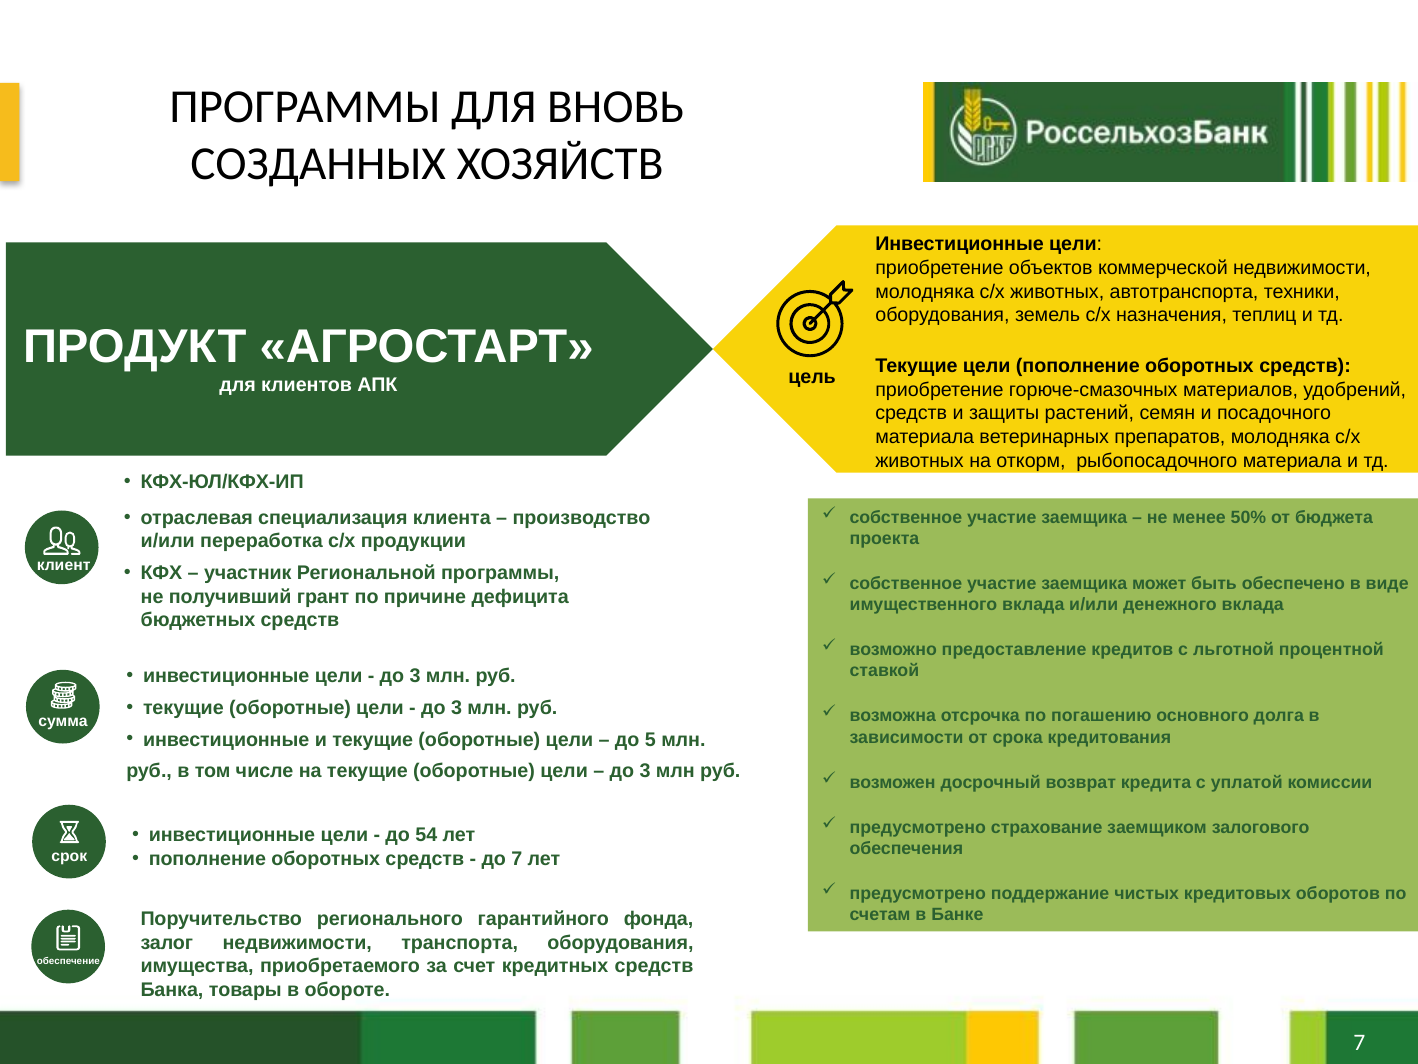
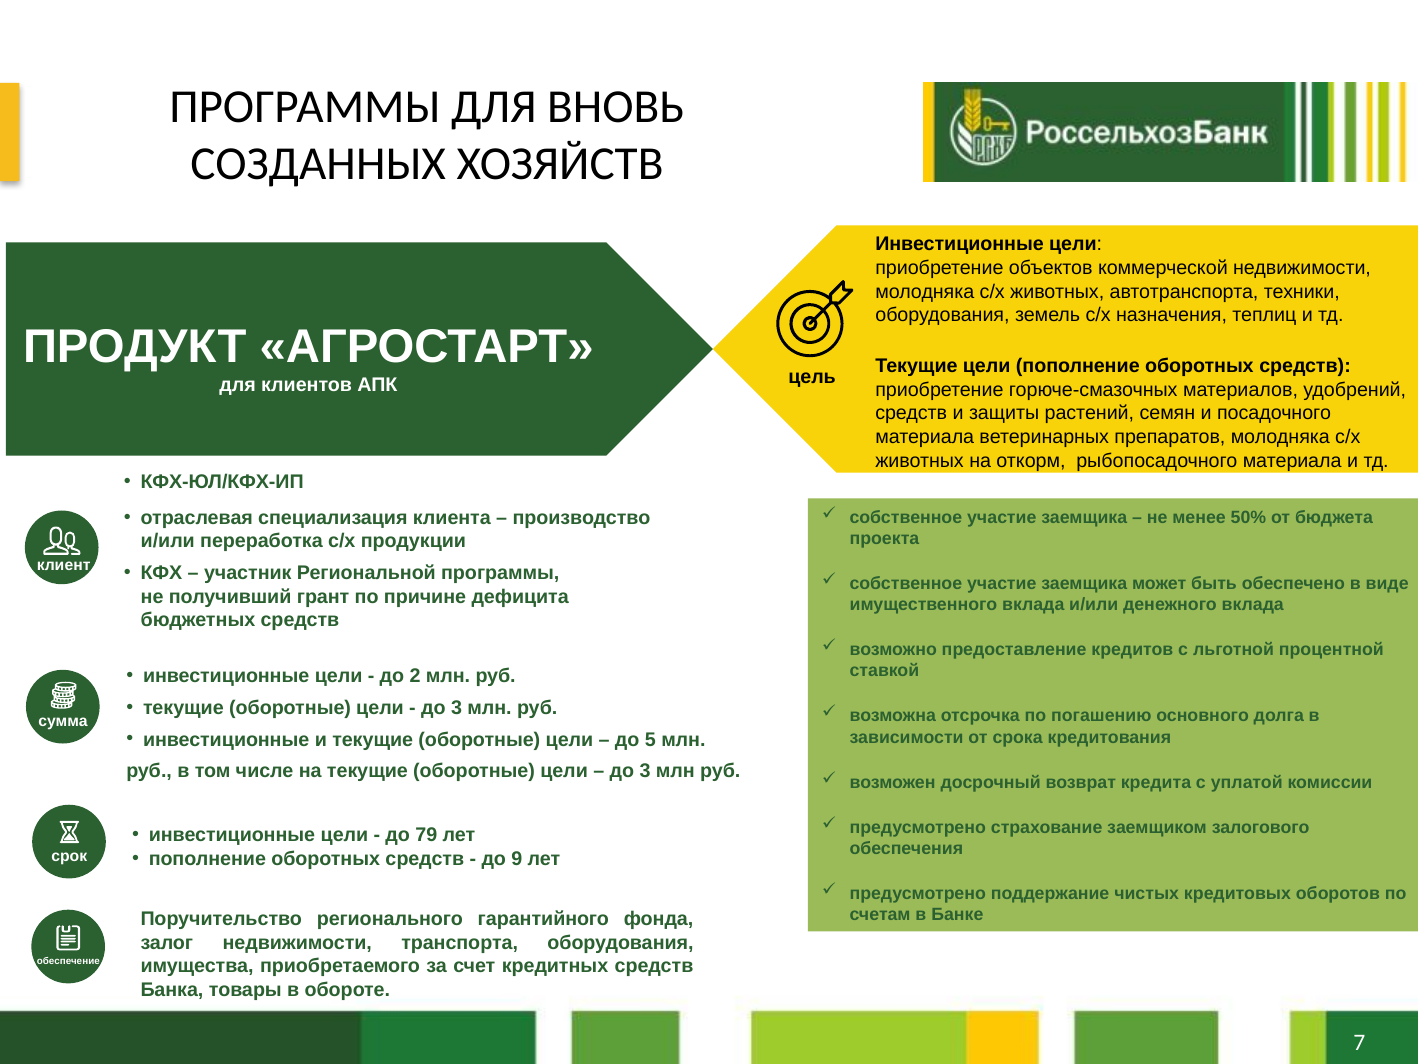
3: 3 -> 2 (415, 676)
54: 54 -> 79 (426, 835)
до 7: 7 -> 9 (517, 859)
